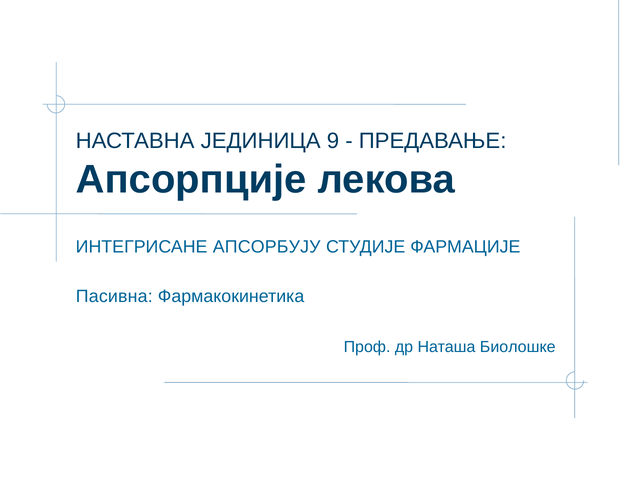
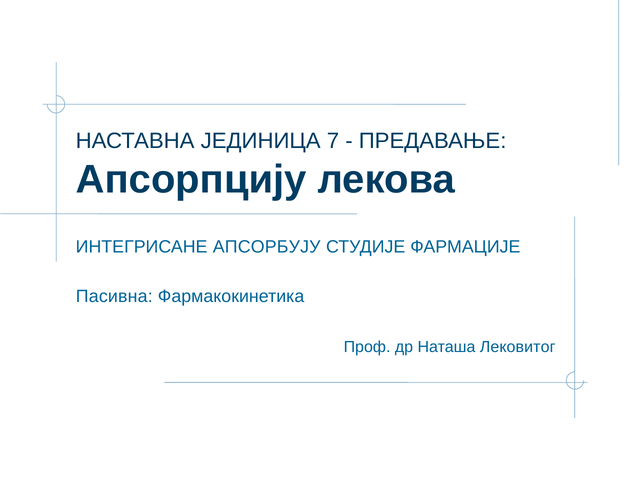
9: 9 -> 7 (333, 141)
Апсорпције: Апсорпције -> Апсорпцију (191, 179)
Биолошке: Биолошке -> Лековитог (518, 347)
